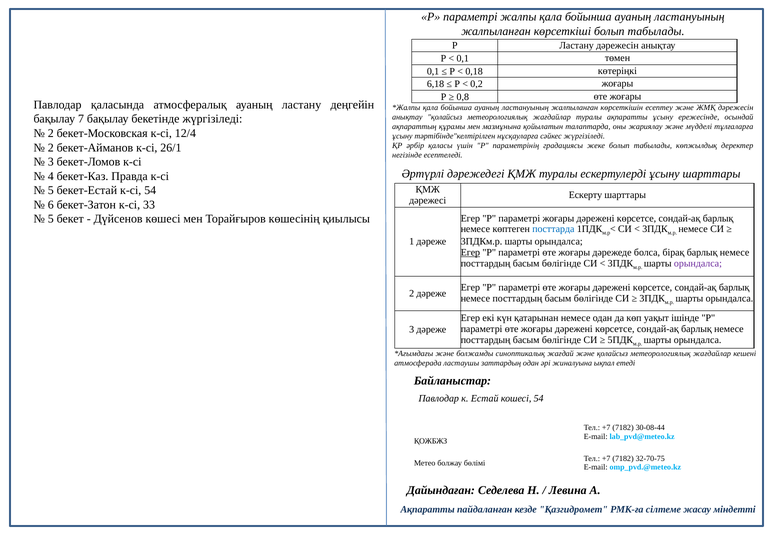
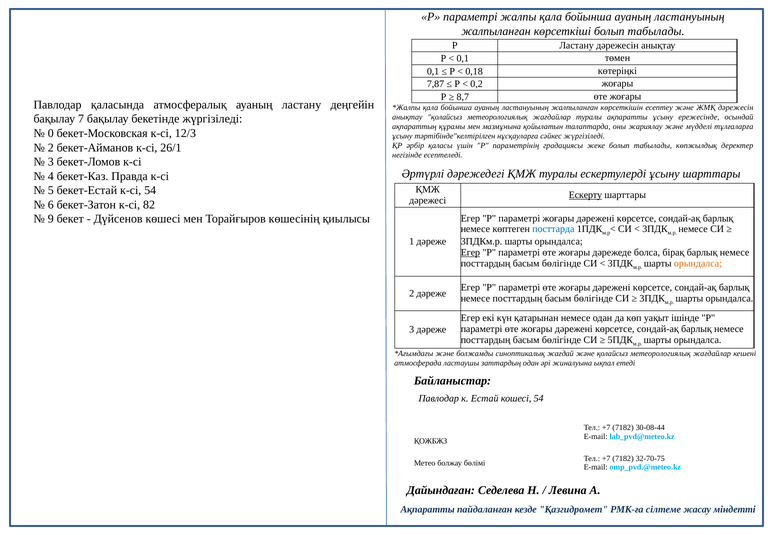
6,18: 6,18 -> 7,87 (436, 84)
0,8: 0,8 -> 8,7 (463, 97)
2: 2 -> 0 (51, 133)
12/4: 12/4 -> 12/3 (185, 133)
Ескерту underline: none -> present (585, 195)
33: 33 -> 82 (149, 205)
5: 5 -> 9 (51, 219)
орындалса colour: purple -> orange (698, 264)
